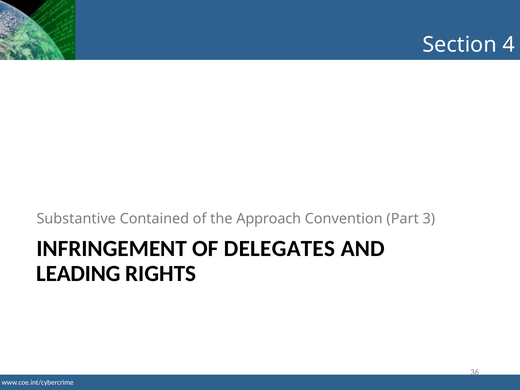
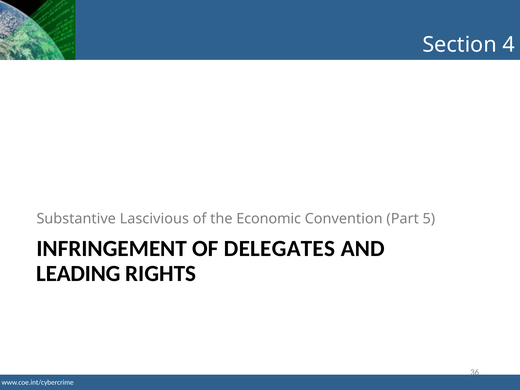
Contained: Contained -> Lascivious (154, 219)
Approach: Approach -> Economic (269, 219)
3: 3 -> 5 (429, 219)
